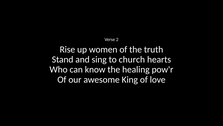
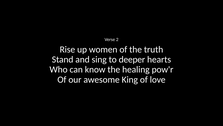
church: church -> deeper (132, 59)
